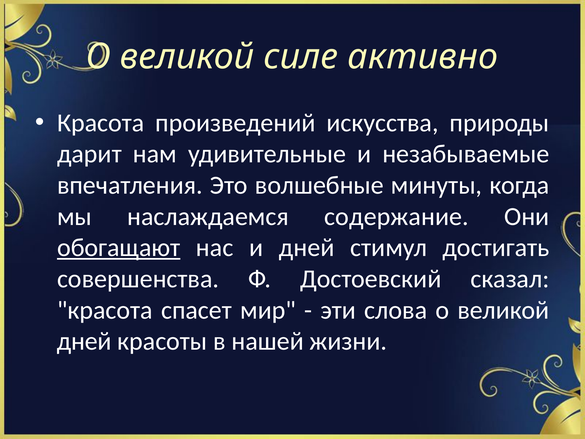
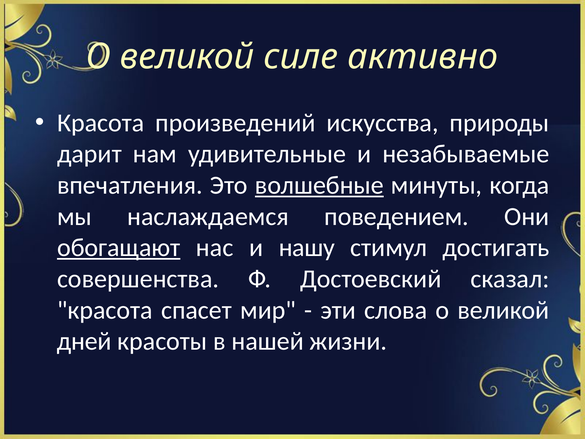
волшебные underline: none -> present (319, 185)
содержание: содержание -> поведением (397, 216)
и дней: дней -> нашу (307, 248)
